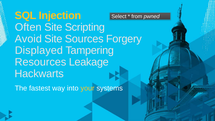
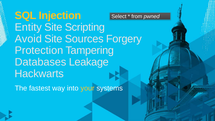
Often: Often -> Entity (28, 27)
Displayed: Displayed -> Protection (39, 50)
Resources: Resources -> Databases (41, 62)
